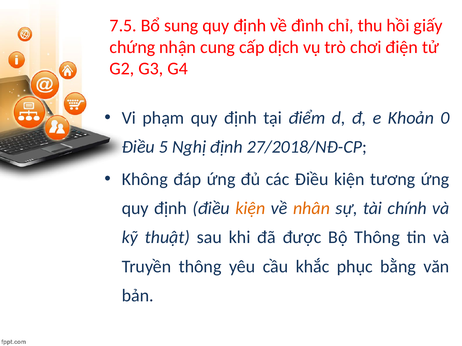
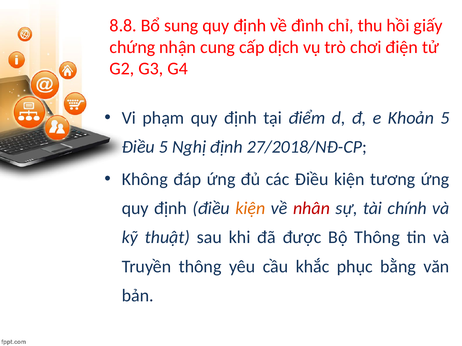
7.5: 7.5 -> 8.8 (123, 26)
Khoản 0: 0 -> 5 (445, 118)
nhân colour: orange -> red (311, 209)
